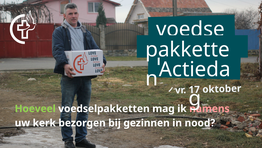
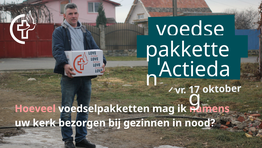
Hoeveel colour: light green -> pink (35, 108)
